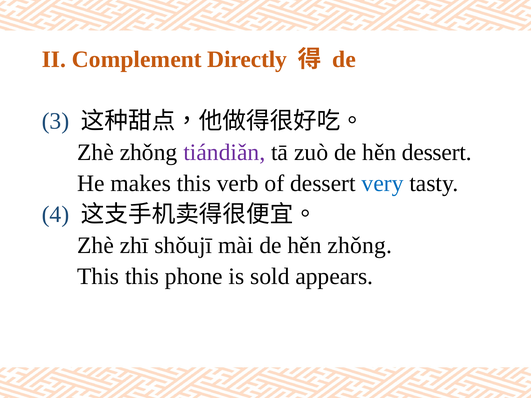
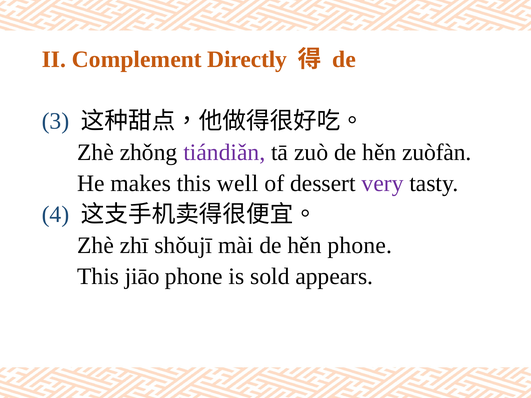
hěn dessert: dessert -> zuòfàn (437, 152)
verb: verb -> well (238, 183)
very colour: blue -> purple (383, 183)
hěn zhǒng: zhǒng -> phone (360, 245)
This this: this -> jiāo (142, 277)
